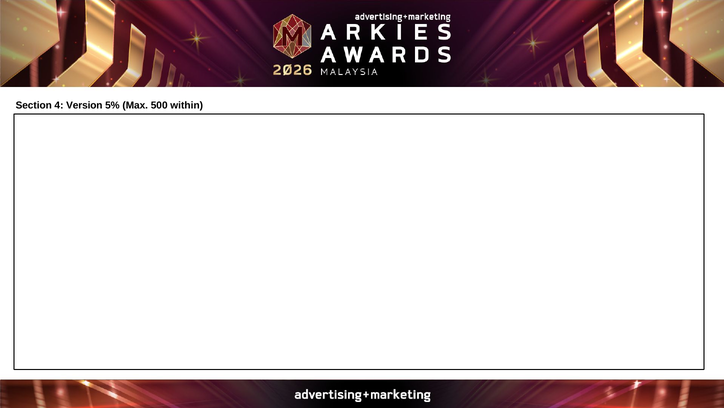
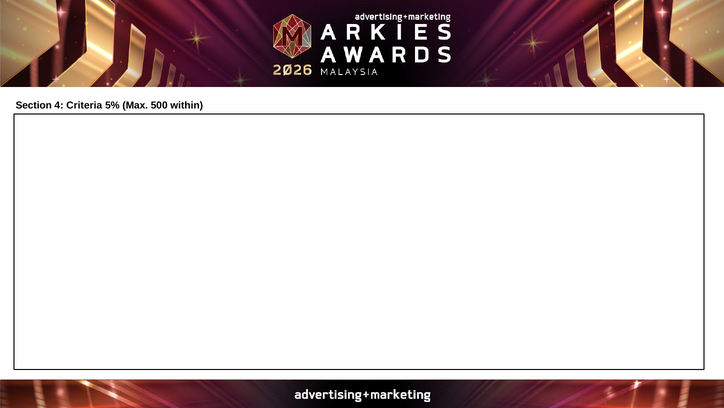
Version: Version -> Criteria (84, 105)
